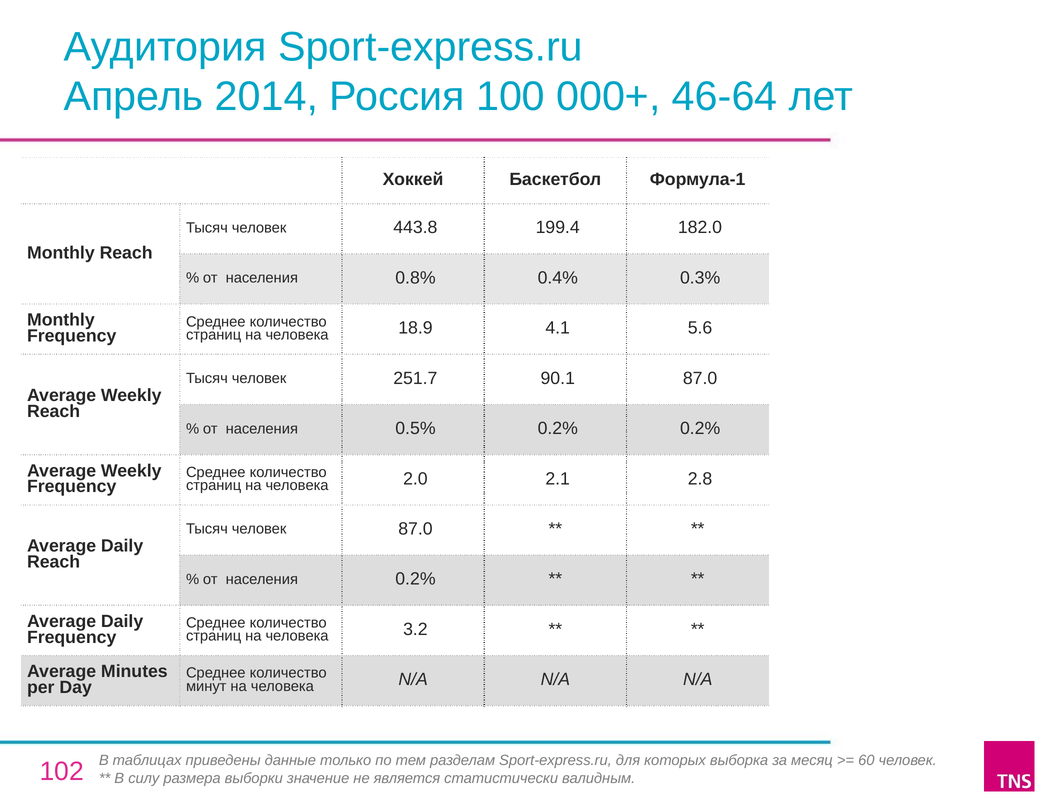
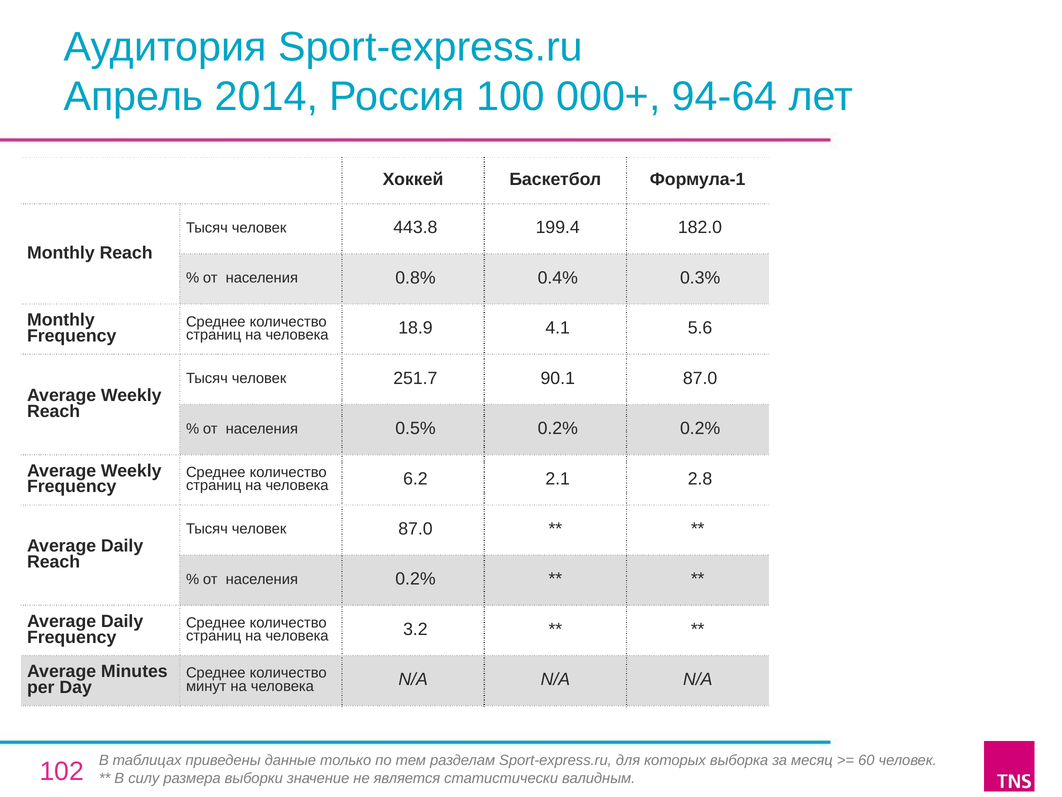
46-64: 46-64 -> 94-64 (725, 97)
2.0: 2.0 -> 6.2 (415, 478)
